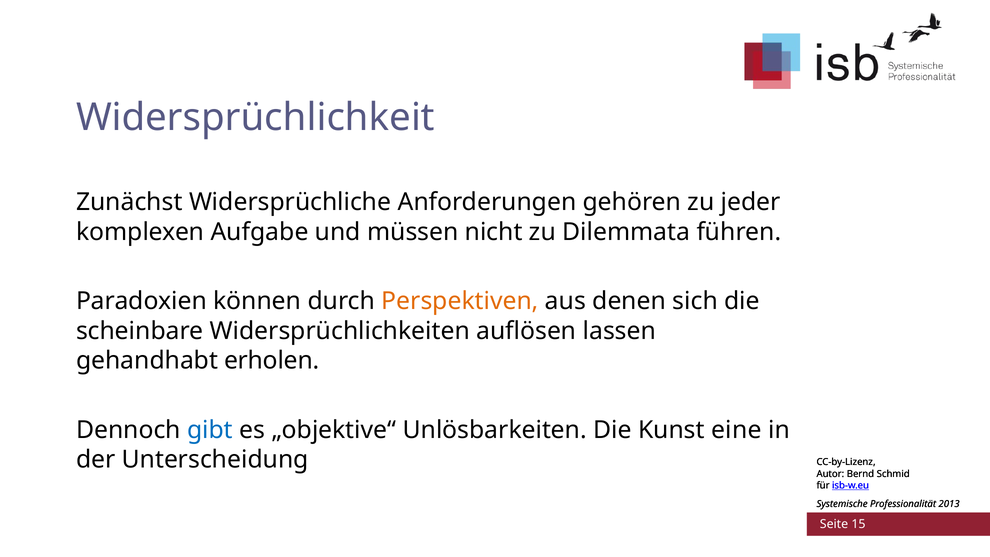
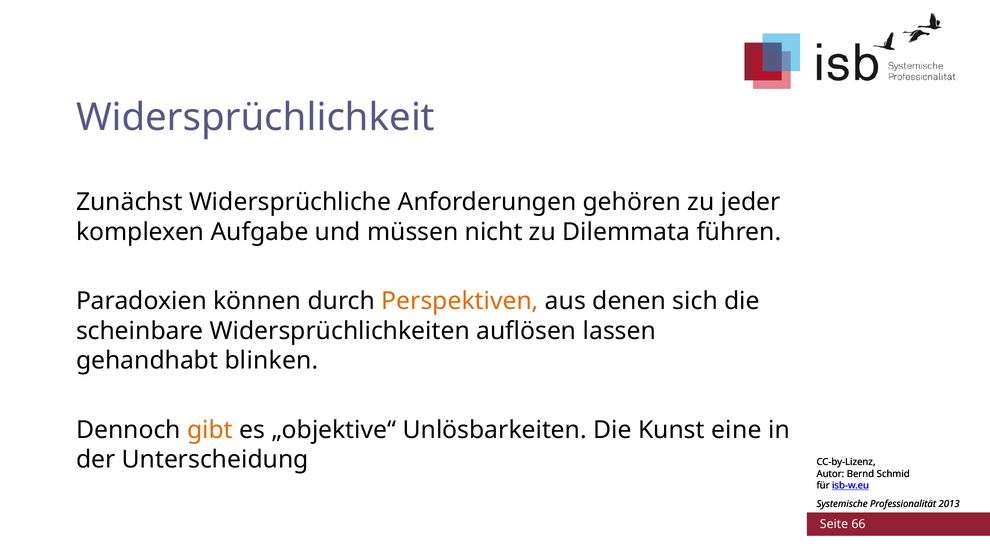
erholen: erholen -> blinken (271, 361)
gibt colour: blue -> orange (210, 430)
15: 15 -> 66 (858, 524)
